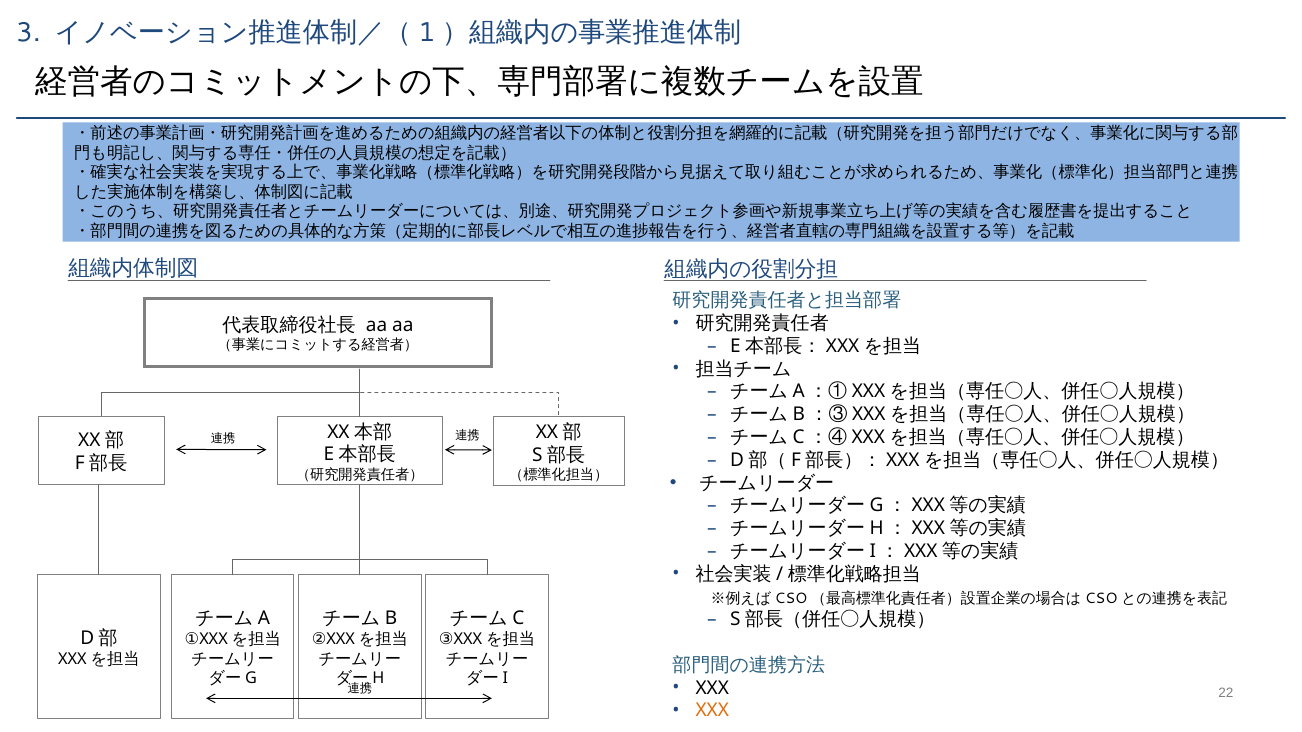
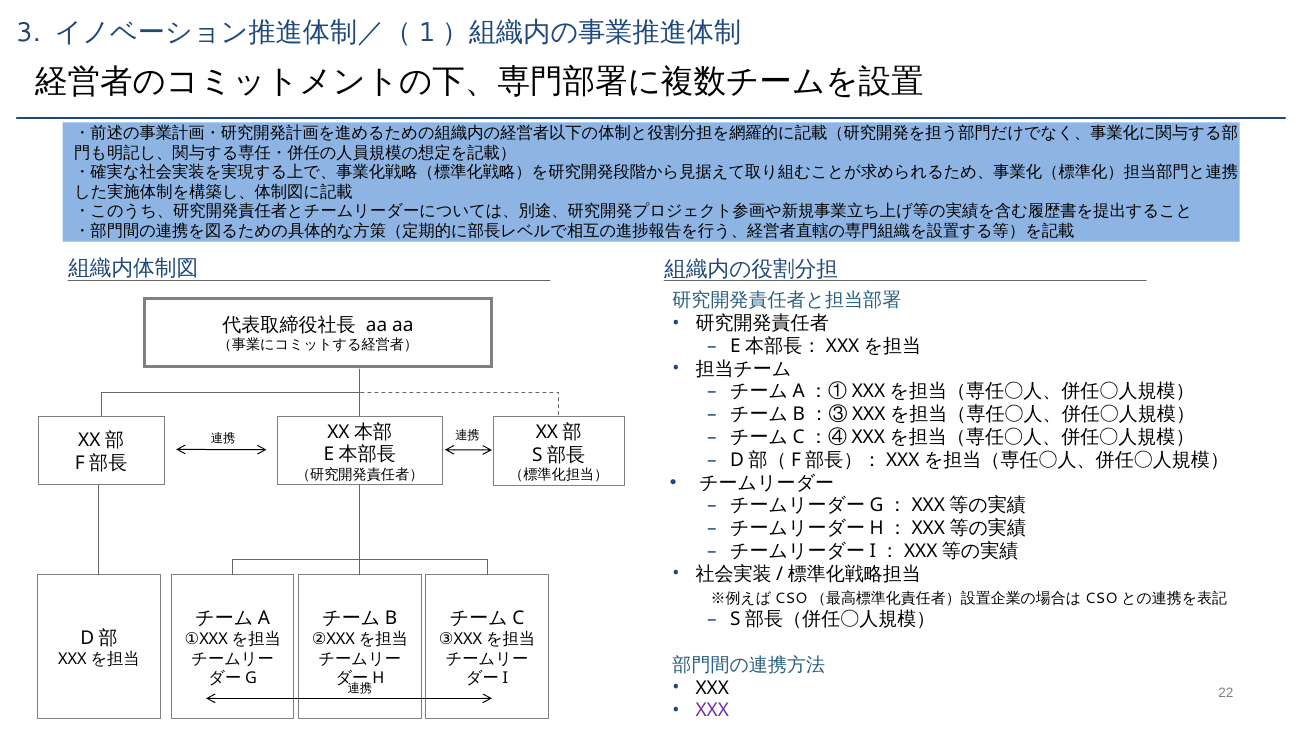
XXX colour: orange -> purple (712, 711)
